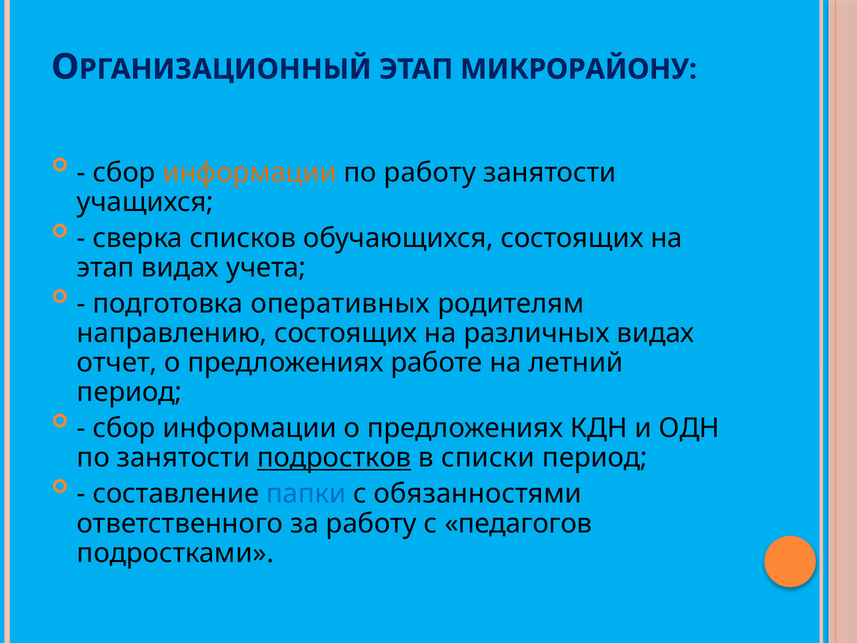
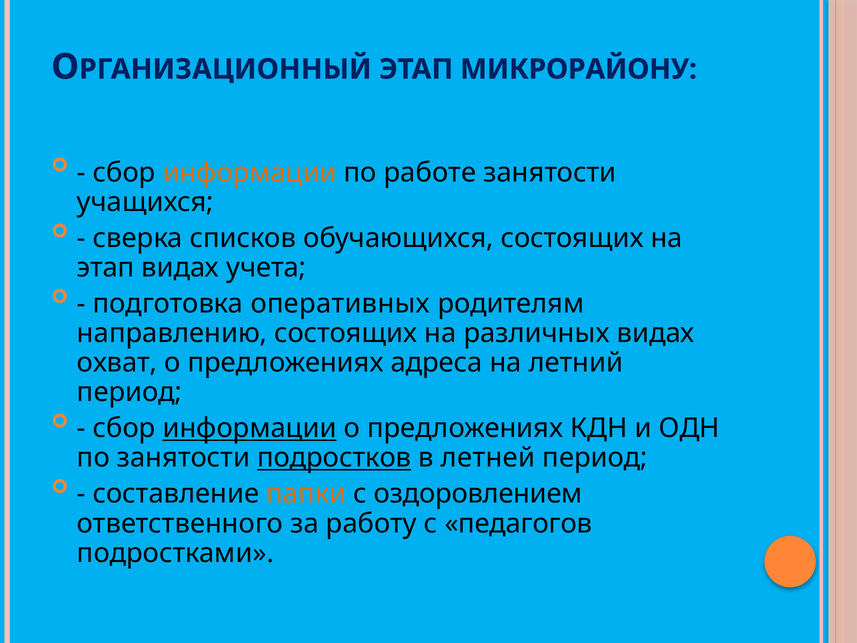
по работу: работу -> работе (430, 173)
отчет: отчет -> охват (117, 363)
работе: работе -> адреса (437, 363)
информации underline: none -> present (250, 428)
списки: списки -> летней (488, 458)
папки colour: blue -> orange (306, 494)
обязанностями: обязанностями -> оздоровлением (478, 494)
